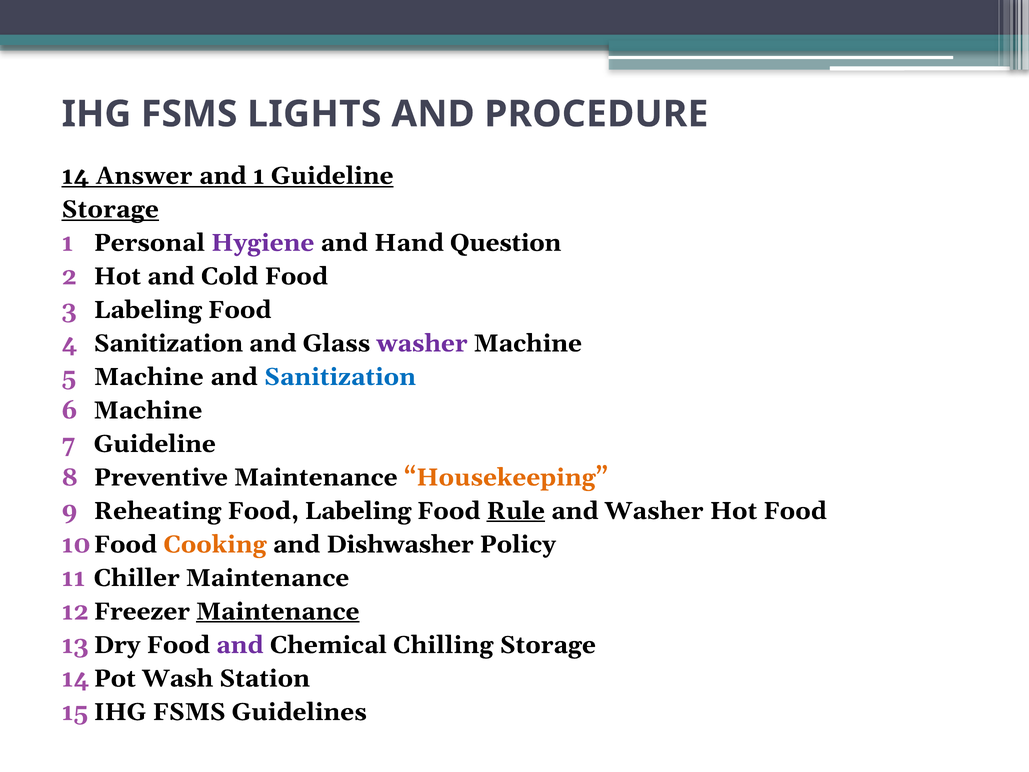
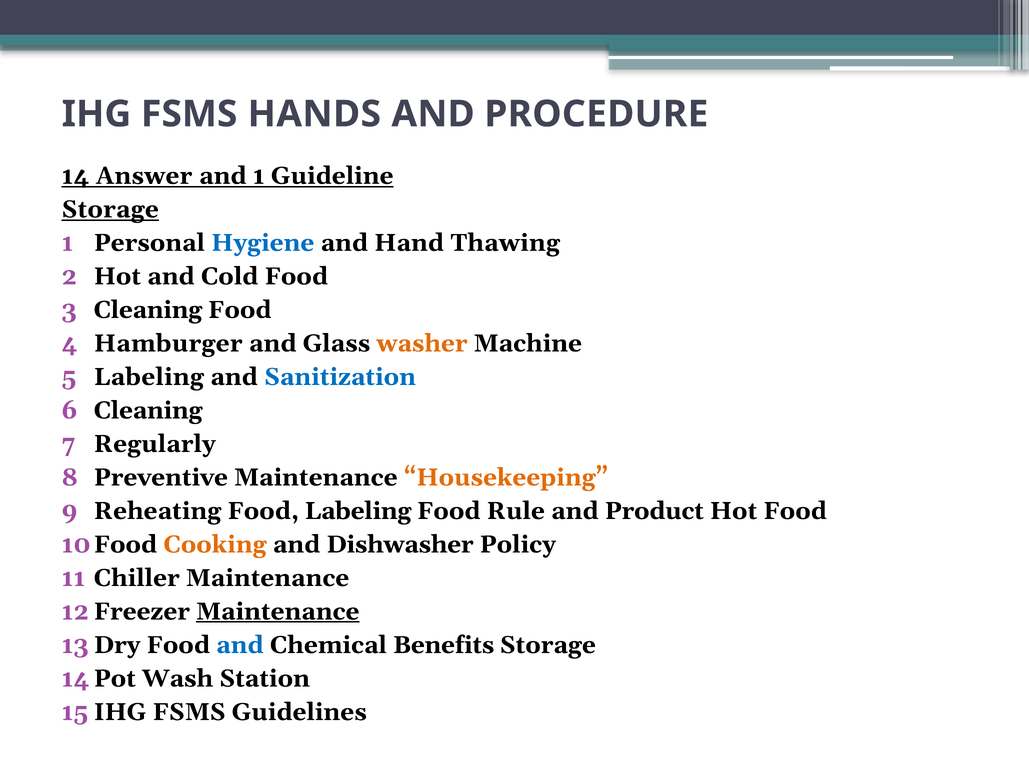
LIGHTS: LIGHTS -> HANDS (314, 114)
Hygiene colour: purple -> blue (263, 243)
Question: Question -> Thawing (505, 243)
Labeling: Labeling -> Cleaning (148, 310)
Sanitization: Sanitization -> Hamburger (168, 343)
washer colour: purple -> orange (422, 343)
Machine: Machine -> Labeling (149, 377)
Machine: Machine -> Cleaning (148, 410)
Guideline: Guideline -> Regularly (155, 444)
Rule underline: present -> none (516, 511)
and Washer: Washer -> Product (654, 511)
and colour: purple -> blue (240, 645)
Chilling: Chilling -> Benefits (443, 645)
